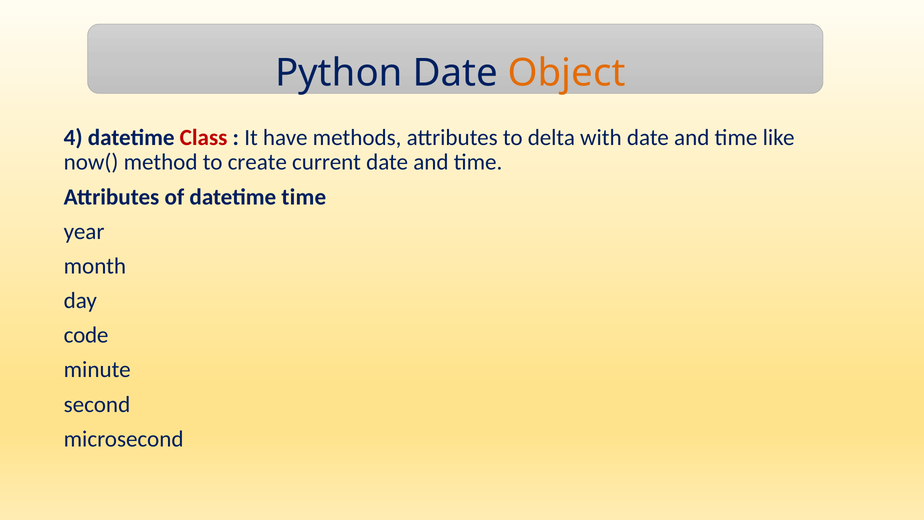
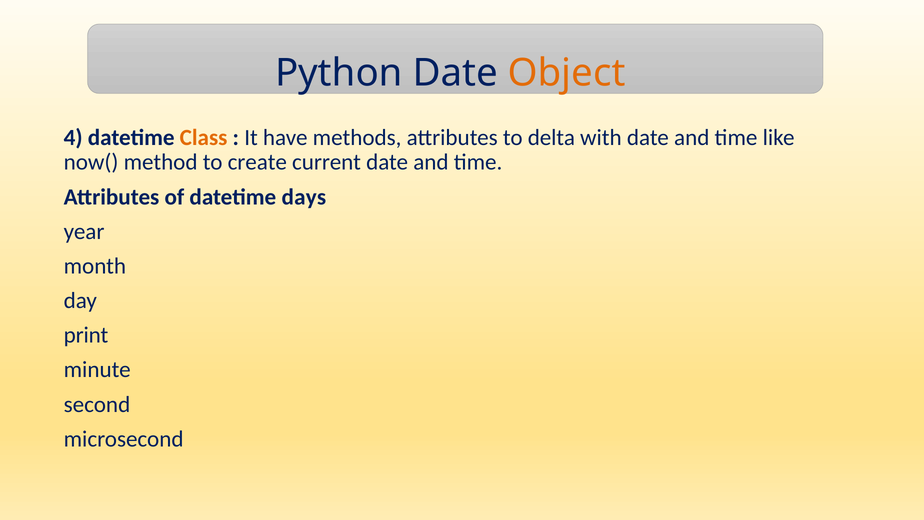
Class colour: red -> orange (204, 137)
datetime time: time -> days (304, 197)
code: code -> print (86, 335)
